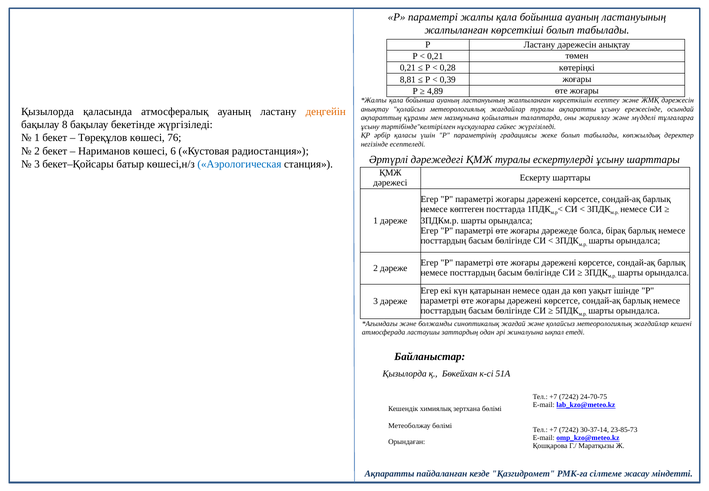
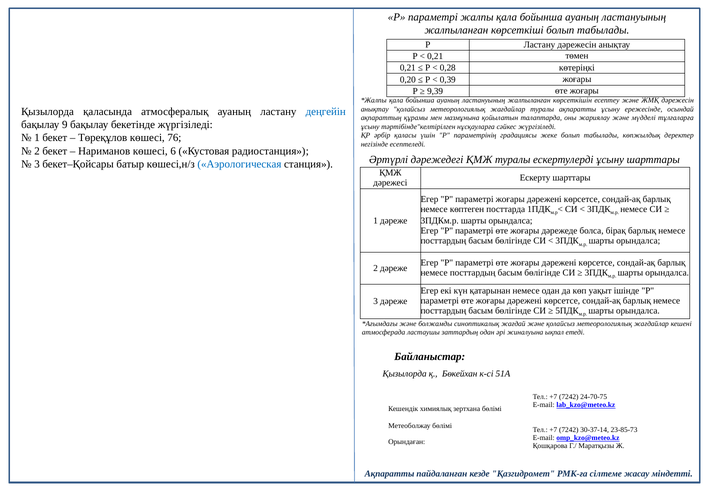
8,81: 8,81 -> 0,20 (408, 80)
4,89: 4,89 -> 9,39 (435, 91)
деңгейін colour: orange -> blue (326, 112)
8: 8 -> 9 (65, 125)
